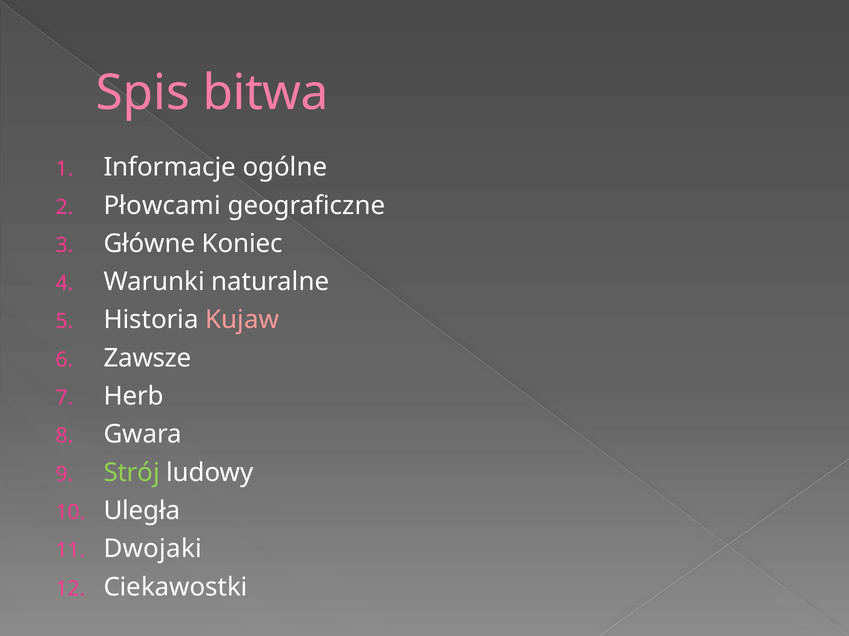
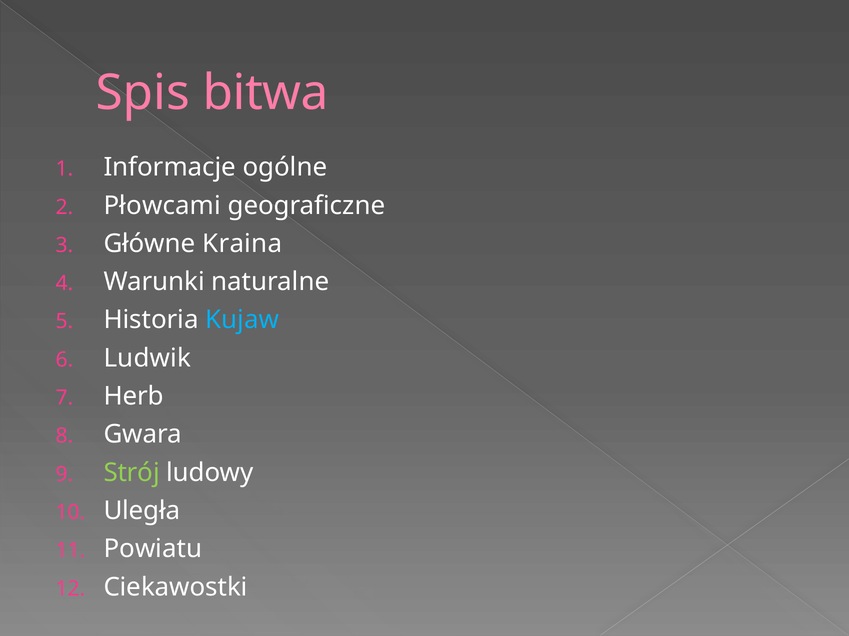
Koniec: Koniec -> Kraina (242, 244)
Kujaw colour: pink -> light blue (242, 320)
Zawsze: Zawsze -> Ludwik (147, 359)
Dwojaki: Dwojaki -> Powiatu (153, 550)
